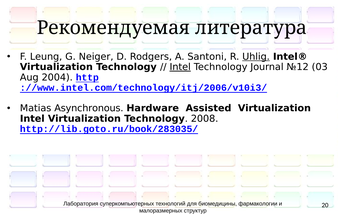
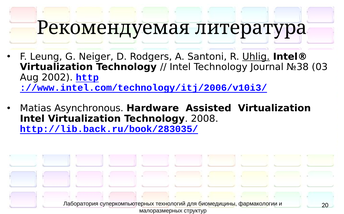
Intel underline: present -> none (180, 67)
№12: №12 -> №38 (298, 67)
2004: 2004 -> 2002 (57, 77)
http://lib.goto.ru/book/283035/: http://lib.goto.ru/book/283035/ -> http://lib.back.ru/book/283035/ (109, 129)
